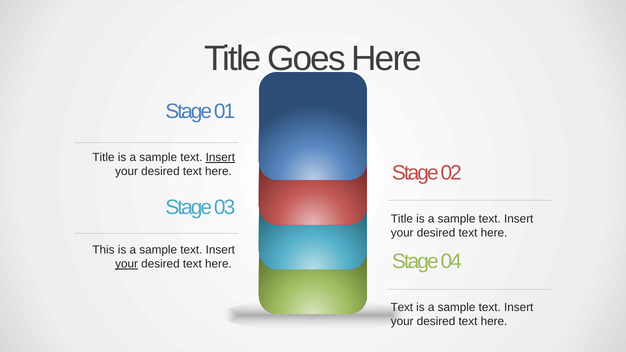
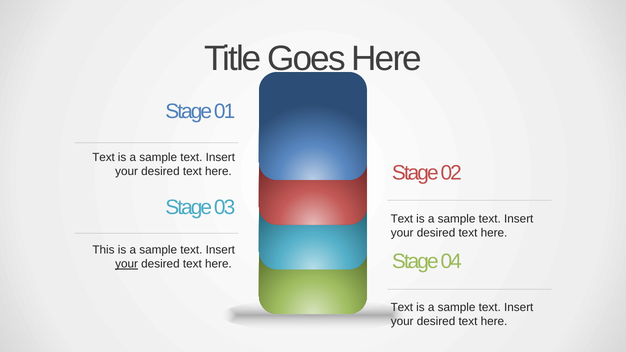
Title: Title -> Text (104, 157)
Insert underline: present -> none (220, 157)
Title: Title -> Text (402, 219)
